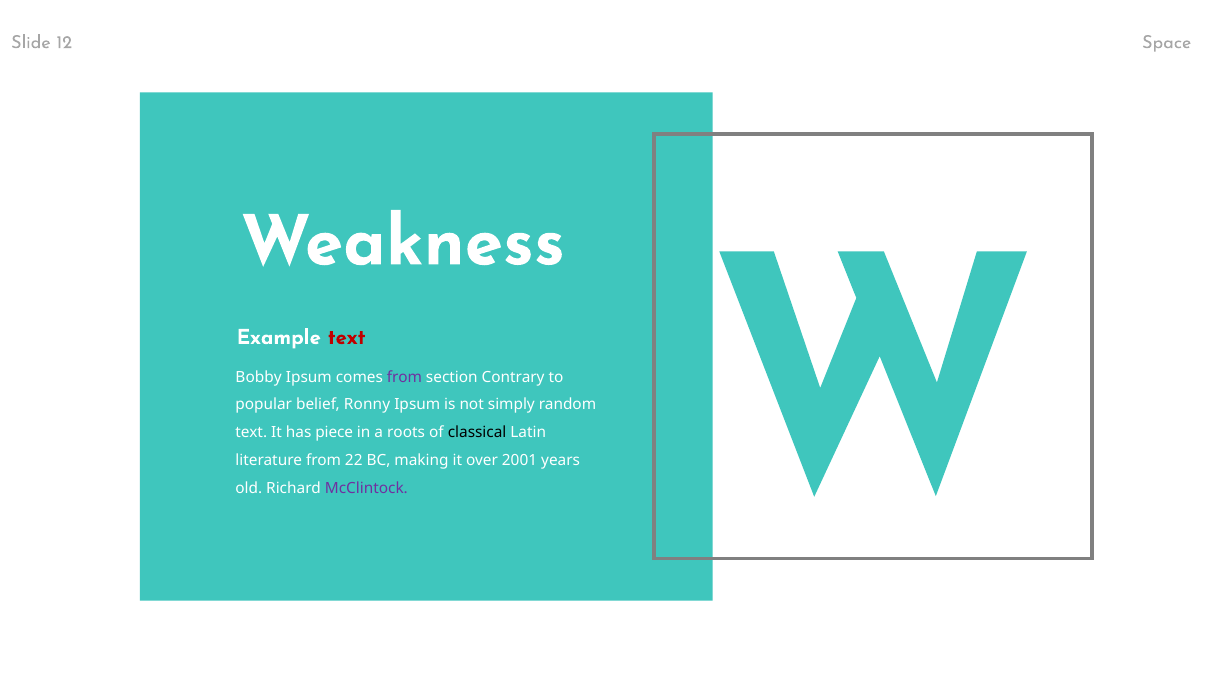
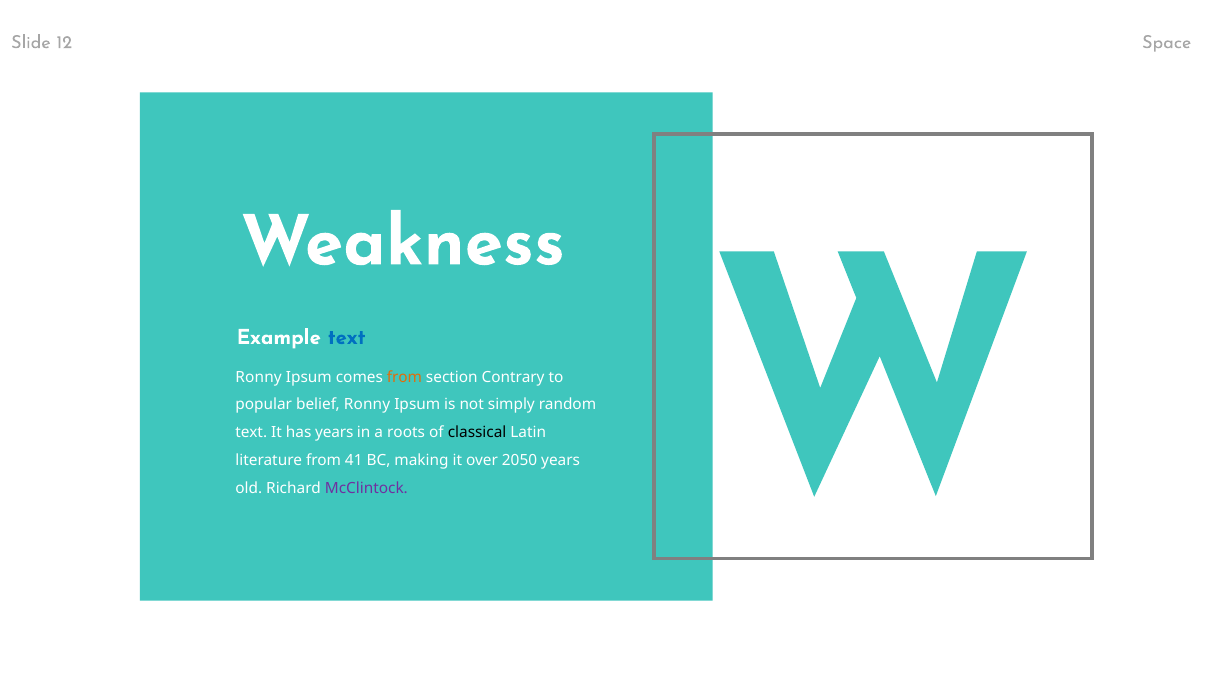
text colour: red -> blue (347, 337)
Bobby: Bobby -> Ronny (259, 377)
from colour: purple -> orange (404, 377)
has piece: piece -> years (334, 433)
22: 22 -> 41 (354, 460)
2001: 2001 -> 2050 (520, 460)
